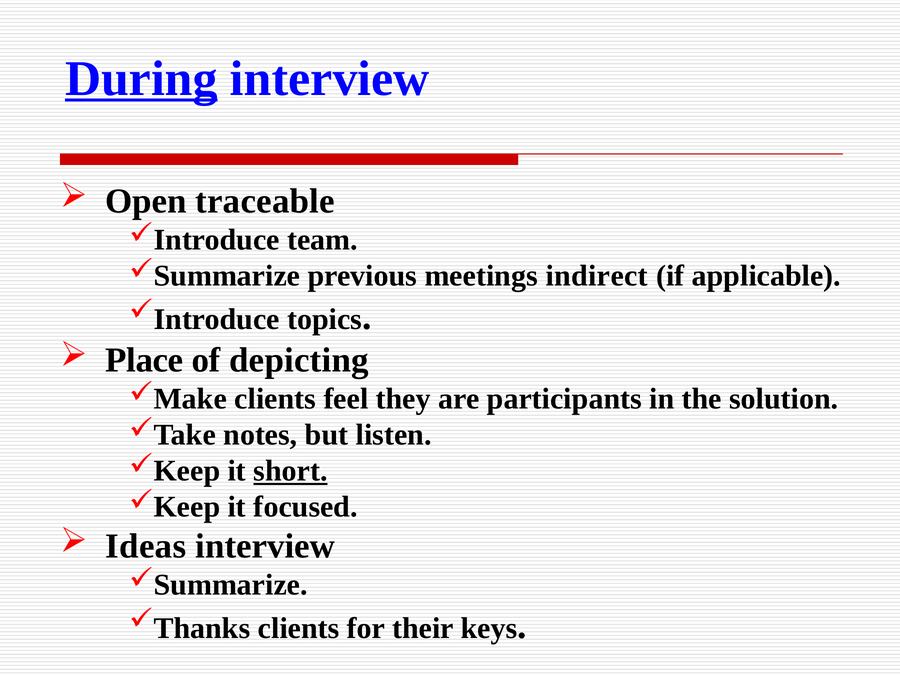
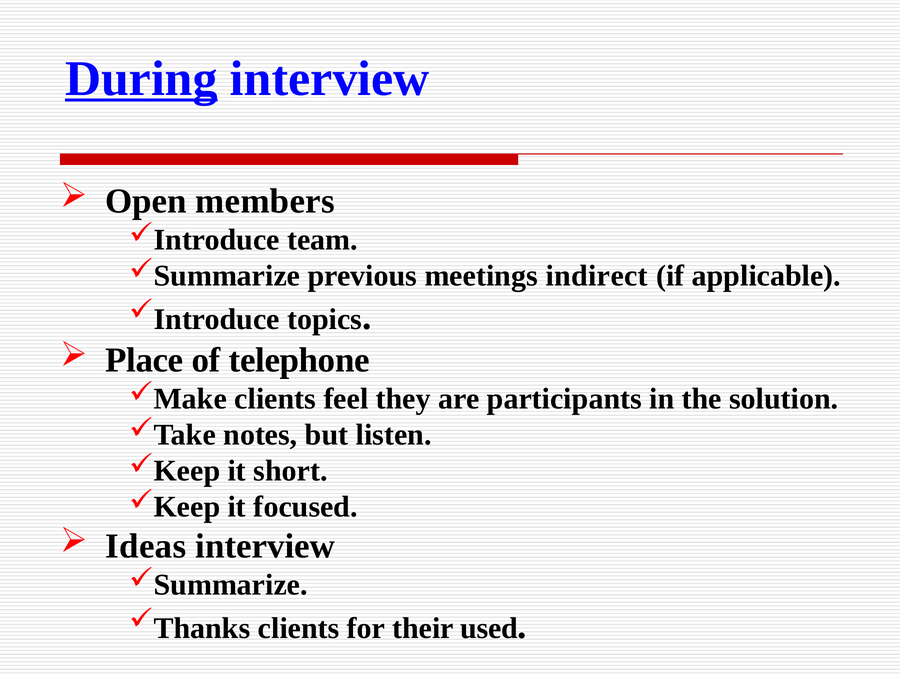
traceable: traceable -> members (265, 201)
depicting: depicting -> telephone (299, 360)
short underline: present -> none (291, 471)
keys: keys -> used (489, 629)
